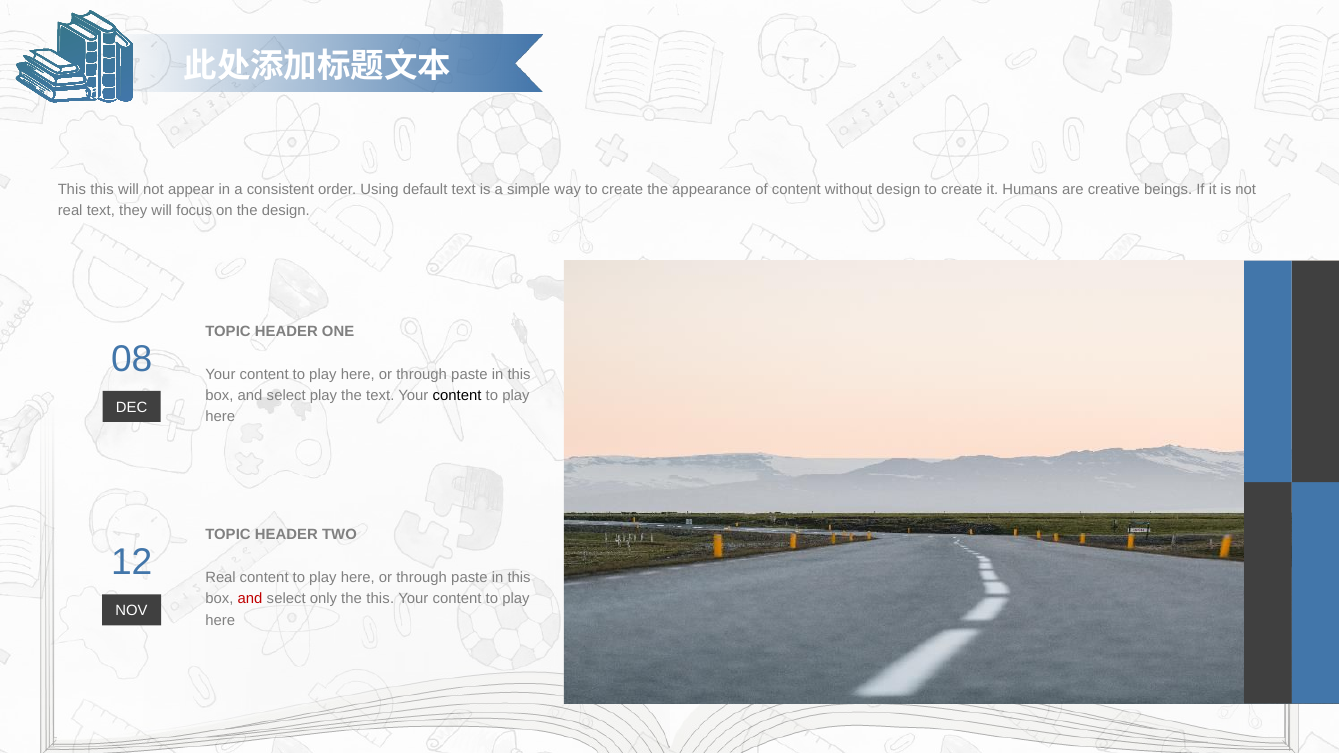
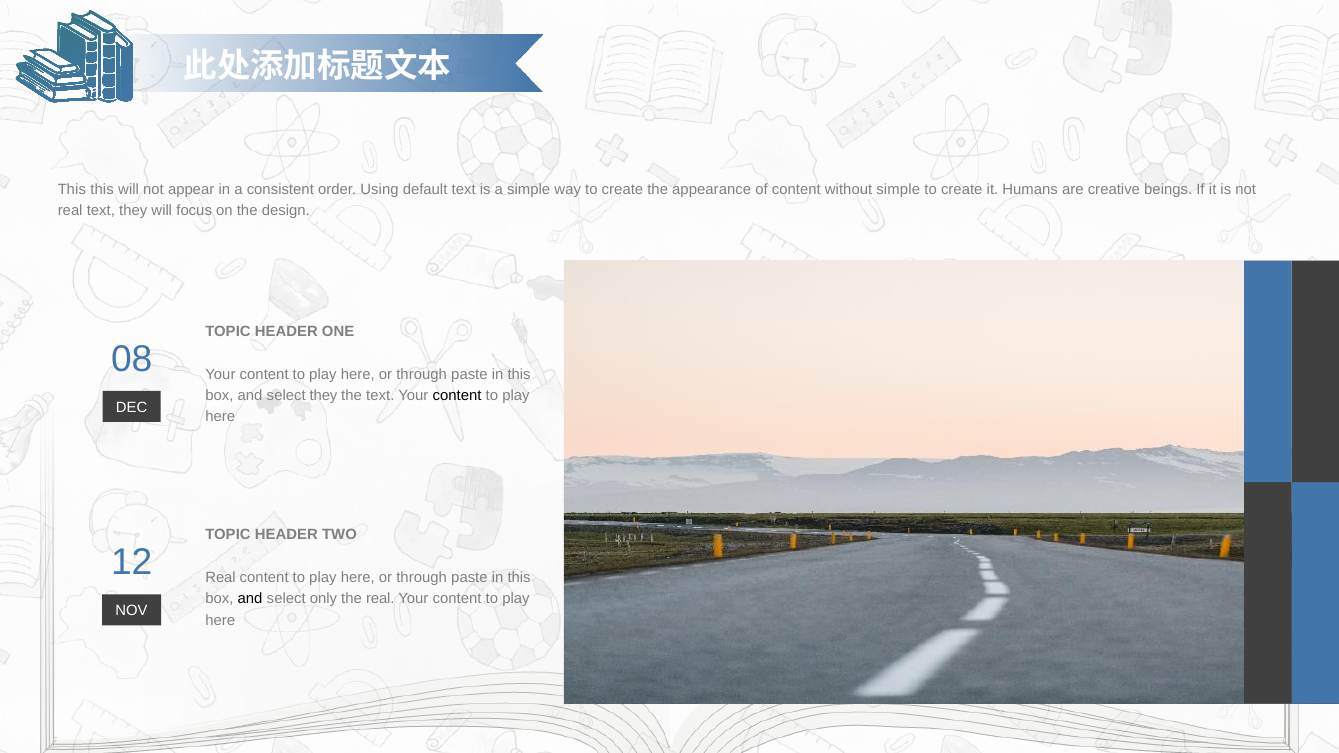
without design: design -> simple (898, 190)
select play: play -> they (324, 396)
and colour: red -> black (250, 599)
the this: this -> real (380, 599)
